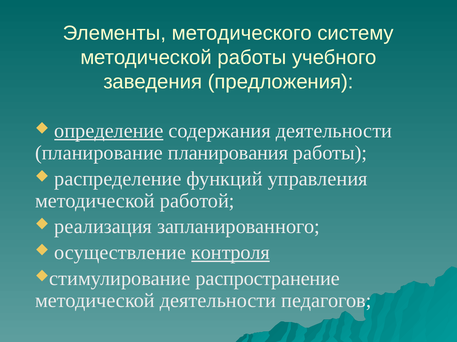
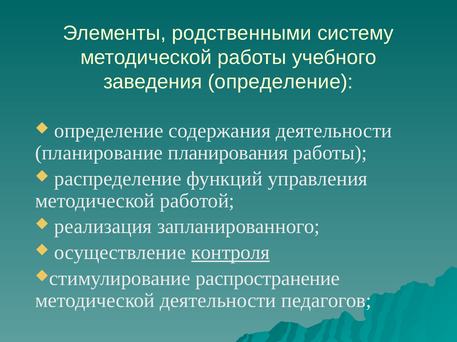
методического: методического -> родственными (242, 33)
заведения предложения: предложения -> определение (281, 82)
определение underline: present -> none (109, 131)
